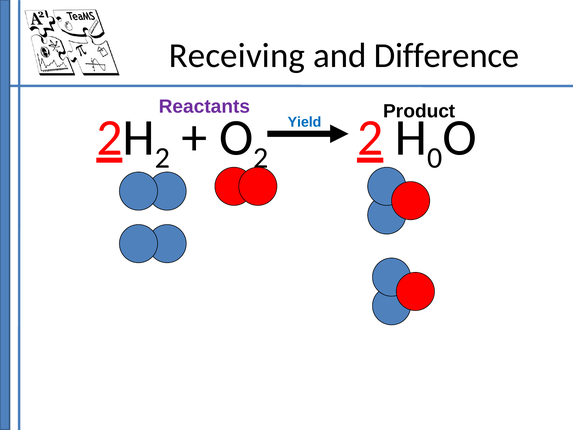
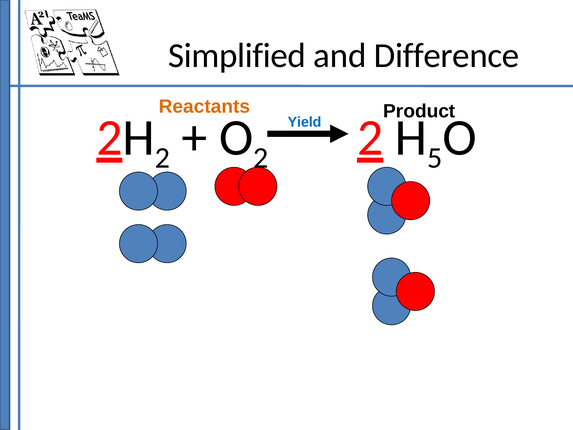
Receiving: Receiving -> Simplified (237, 55)
Reactants colour: purple -> orange (204, 106)
0: 0 -> 5 (435, 158)
